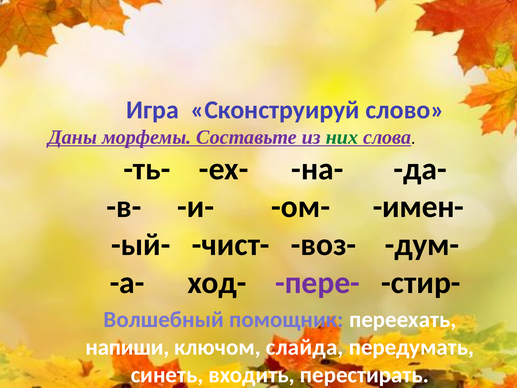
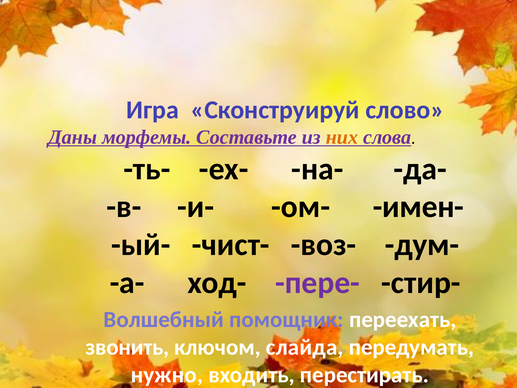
них colour: green -> orange (342, 137)
напиши: напиши -> звонить (127, 347)
синеть: синеть -> нужно (167, 375)
